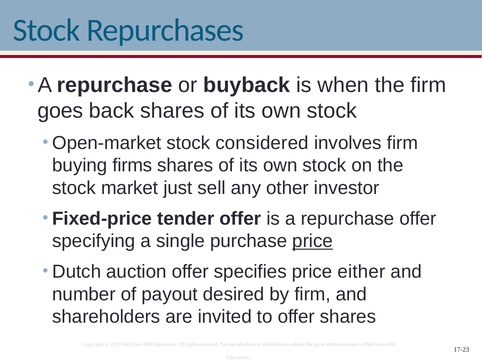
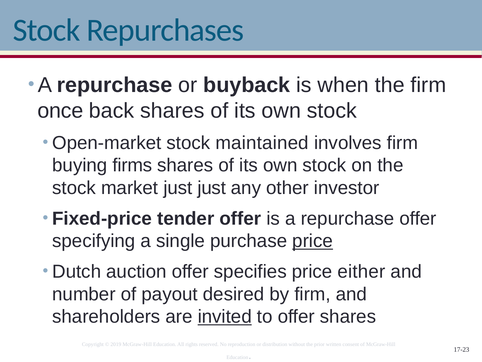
goes: goes -> once (60, 111)
considered: considered -> maintained (262, 143)
just sell: sell -> just (212, 188)
invited underline: none -> present (225, 316)
